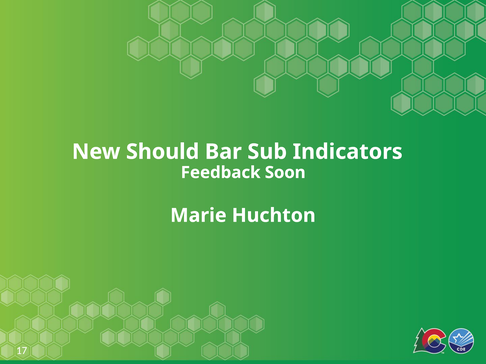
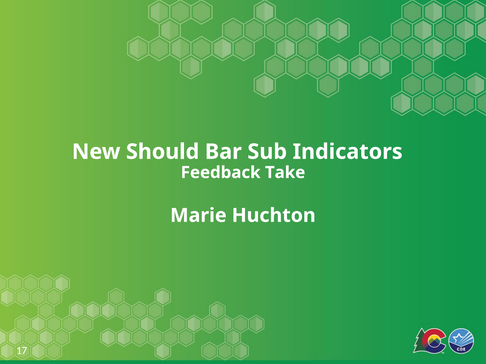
Soon: Soon -> Take (285, 173)
